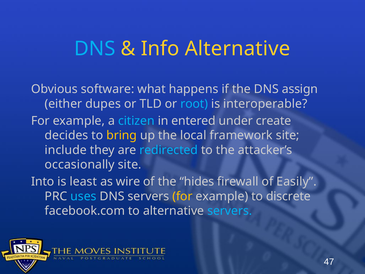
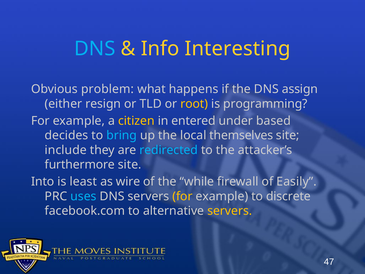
Info Alternative: Alternative -> Interesting (238, 49)
software: software -> problem (108, 89)
dupes: dupes -> resign (103, 104)
root colour: light blue -> yellow (194, 104)
interoperable: interoperable -> programming (265, 104)
citizen colour: light blue -> yellow (136, 121)
create: create -> based (273, 121)
bring colour: yellow -> light blue (122, 135)
framework: framework -> themselves (241, 135)
occasionally: occasionally -> furthermore (80, 164)
hides: hides -> while (197, 182)
servers colour: light blue -> yellow (230, 211)
